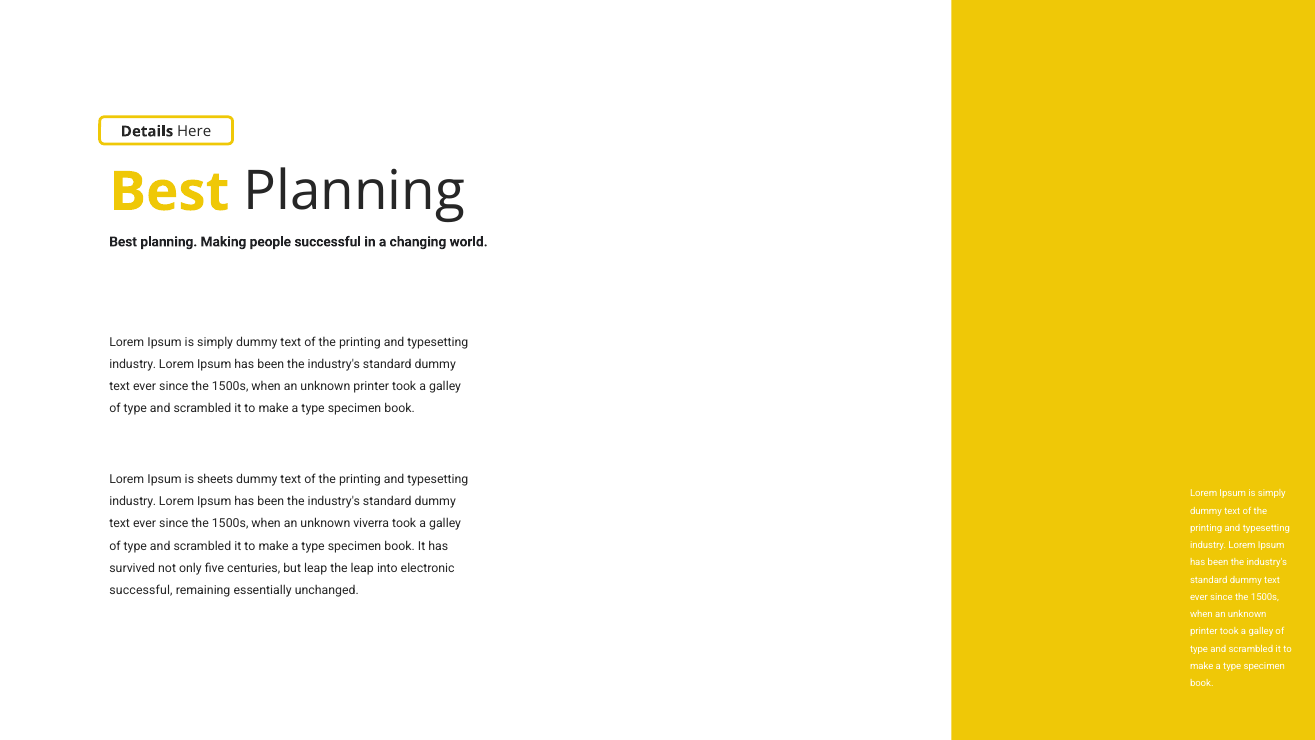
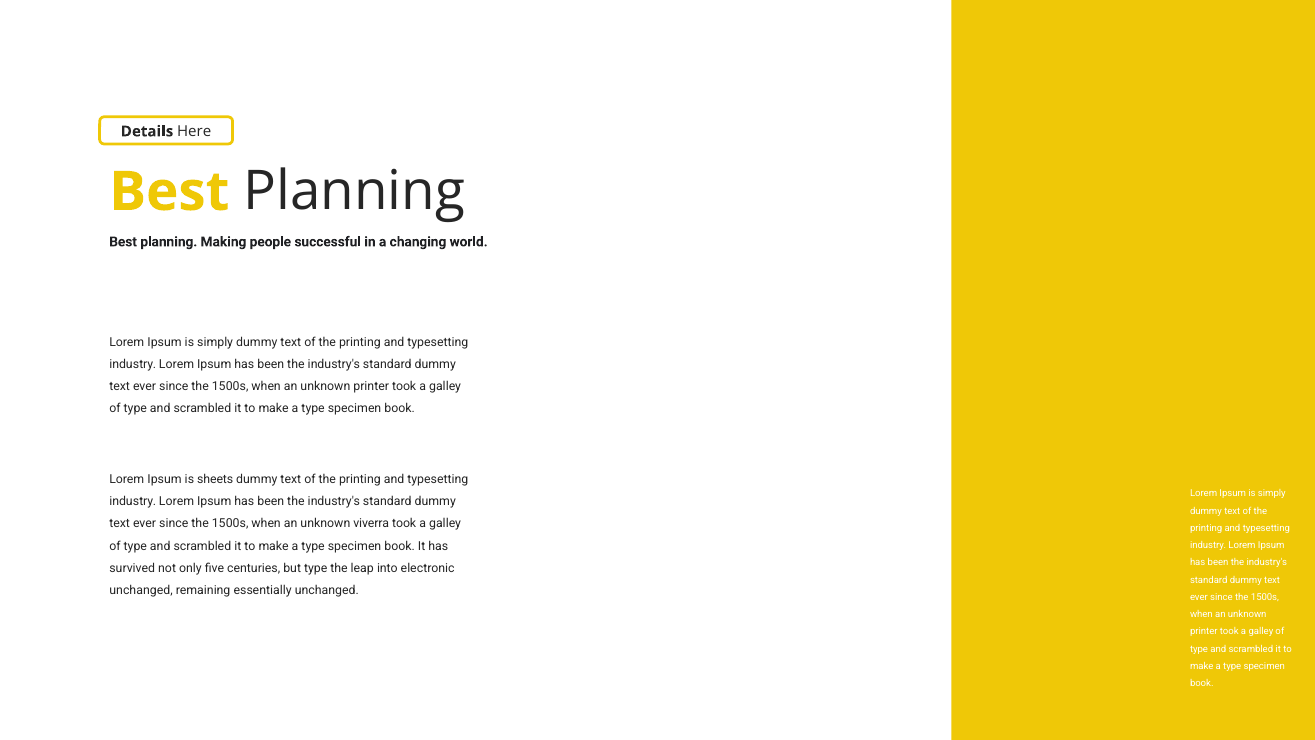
but leap: leap -> type (316, 568)
successful: successful -> unchanged (141, 590)
